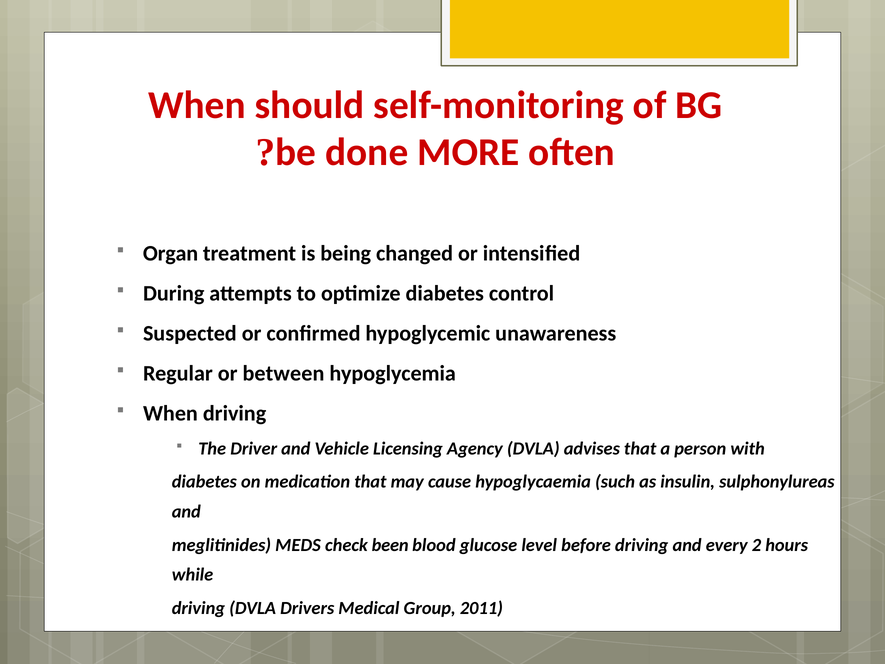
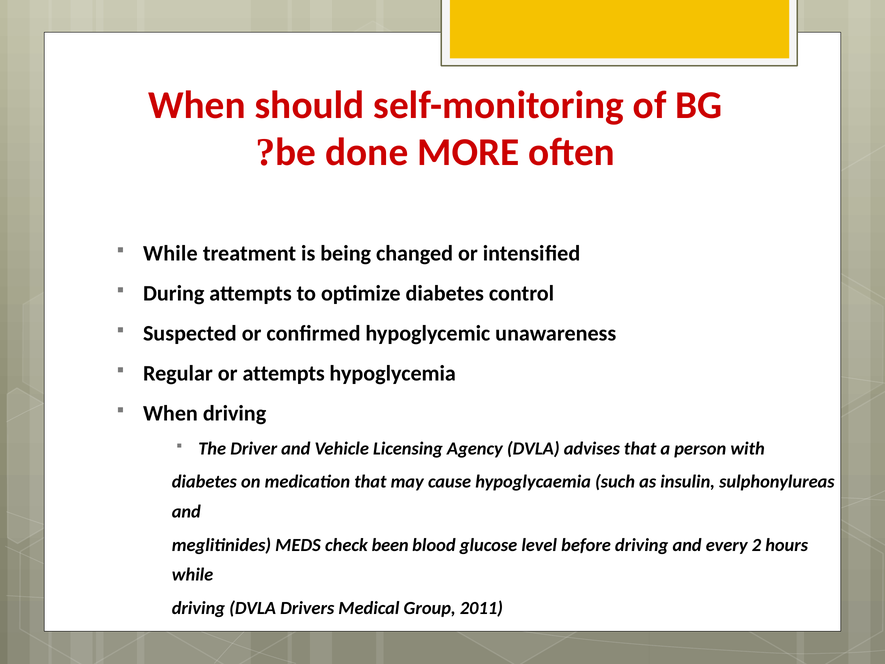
Organ: Organ -> While (170, 253)
or between: between -> attempts (284, 373)
